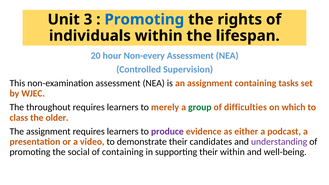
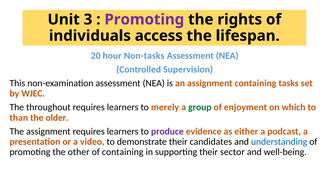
Promoting colour: blue -> purple (144, 19)
individuals within: within -> access (159, 36)
Non-every: Non-every -> Non-tasks (144, 56)
difficulties: difficulties -> enjoyment (245, 107)
class: class -> than (19, 118)
understanding colour: purple -> blue (279, 142)
social: social -> other (79, 152)
their within: within -> sector (232, 152)
